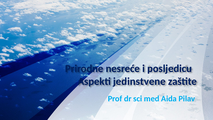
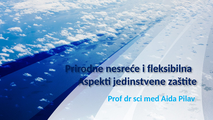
posljedicu: posljedicu -> fleksibilna (170, 68)
